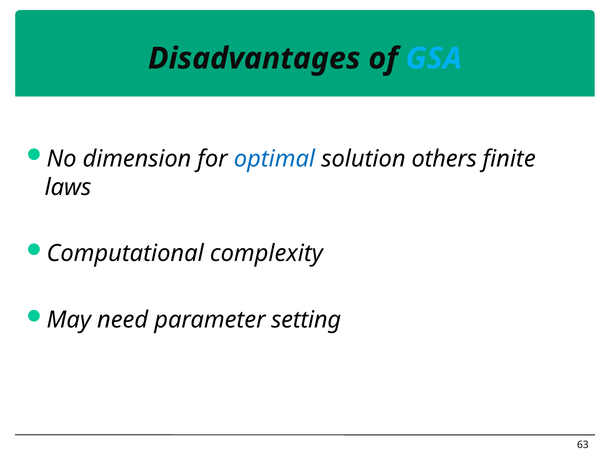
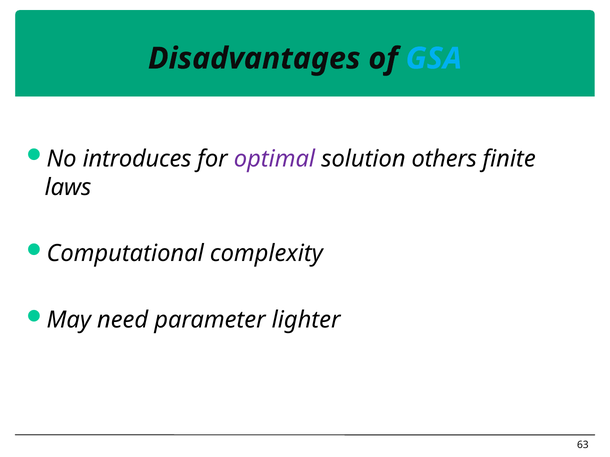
dimension: dimension -> introduces (137, 159)
optimal colour: blue -> purple (274, 159)
setting: setting -> lighter (306, 320)
